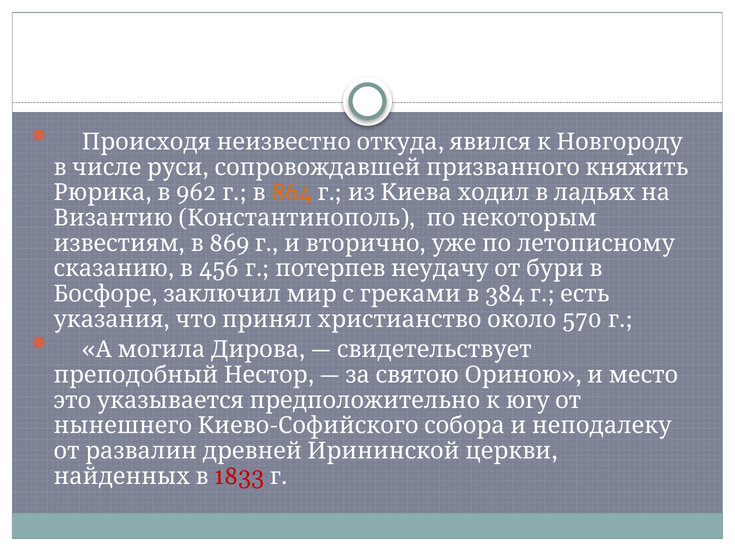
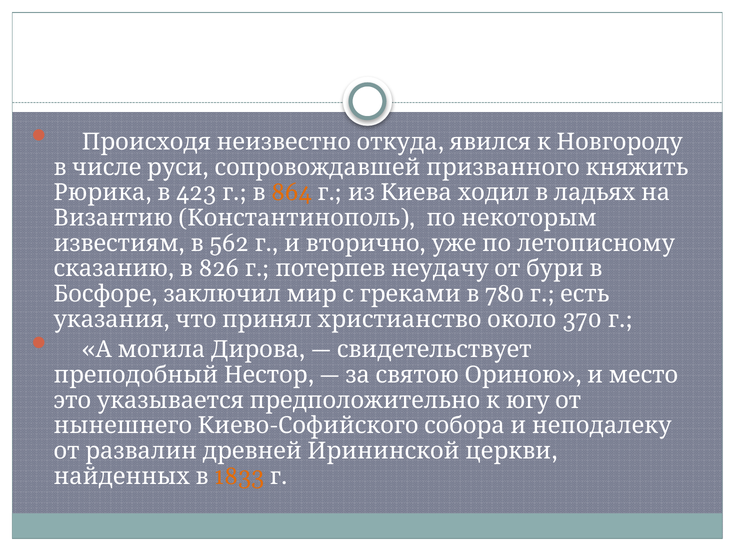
962: 962 -> 423 (196, 193)
869: 869 -> 562 (229, 243)
456: 456 -> 826 (219, 269)
384: 384 -> 780 (505, 294)
570: 570 -> 370 (582, 320)
1833 colour: red -> orange (239, 477)
